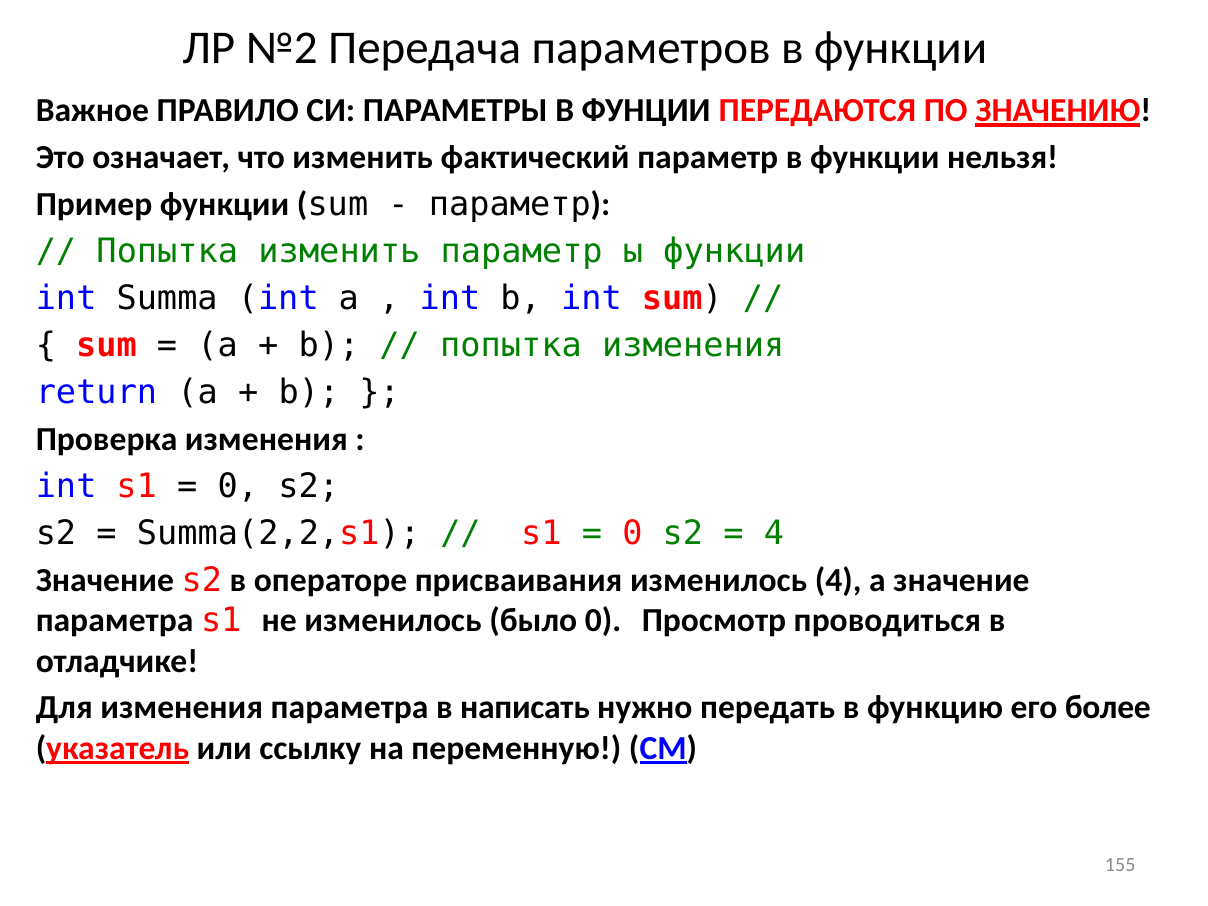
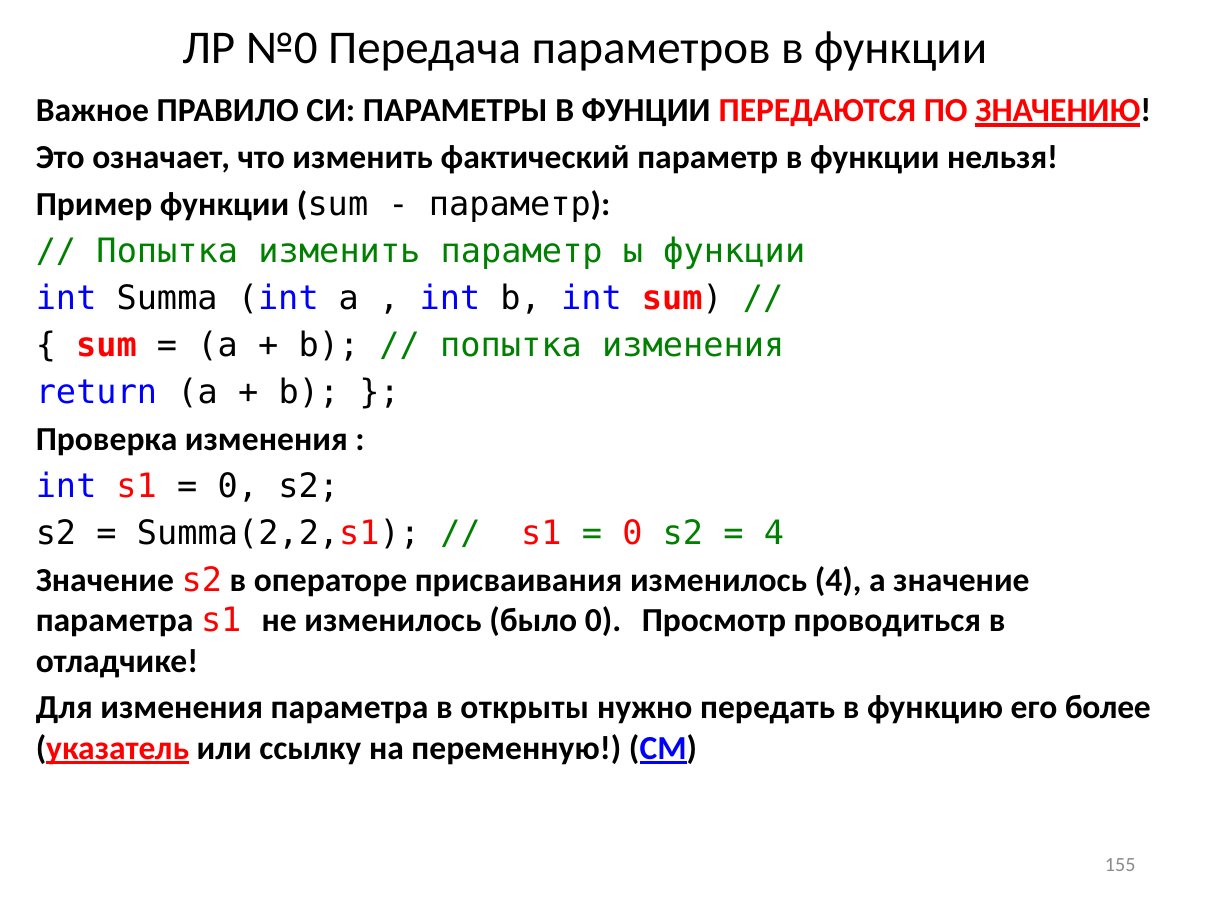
№2: №2 -> №0 (282, 48)
написать: написать -> открыты (525, 708)
